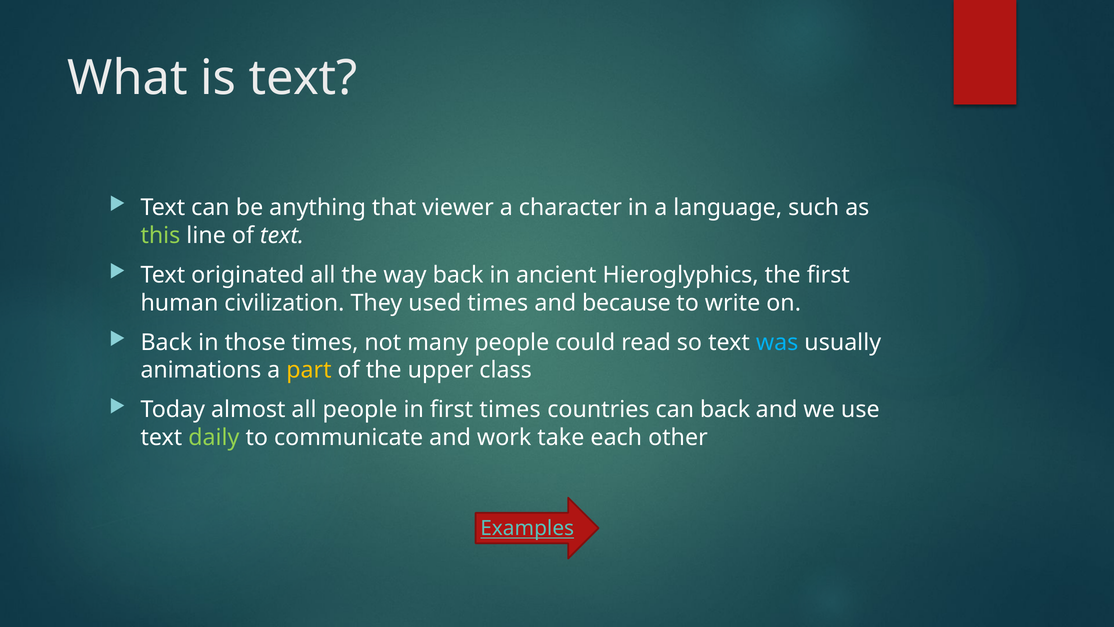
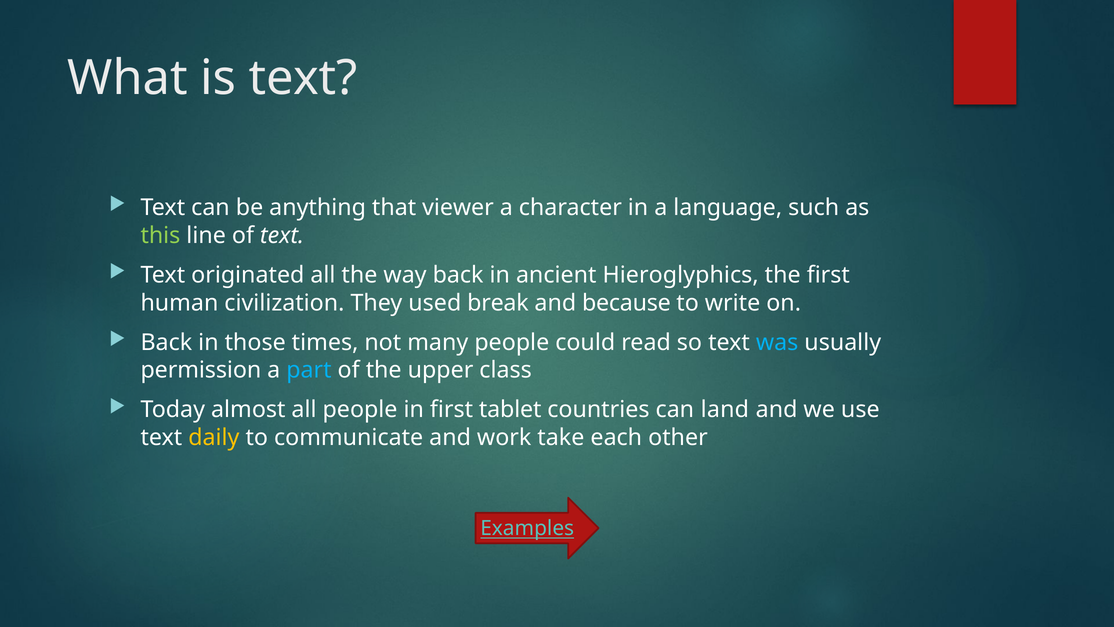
used times: times -> break (498, 303)
animations: animations -> permission (201, 370)
part colour: yellow -> light blue (309, 370)
first times: times -> tablet (510, 410)
can back: back -> land (725, 410)
daily colour: light green -> yellow (214, 437)
